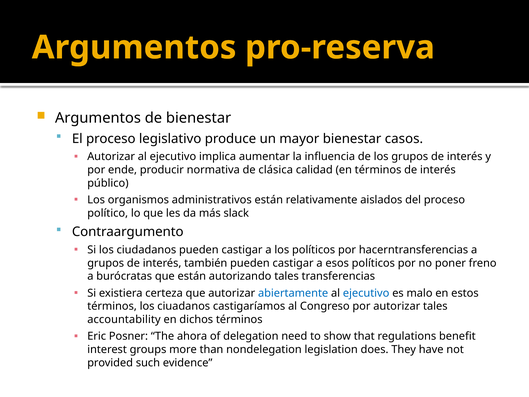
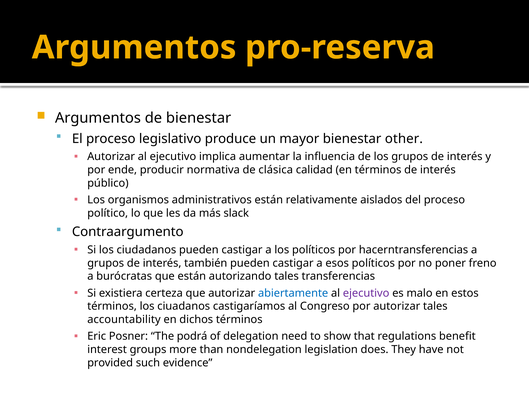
casos: casos -> other (404, 139)
ejecutivo colour: blue -> purple (366, 293)
ahora: ahora -> podrá (192, 336)
